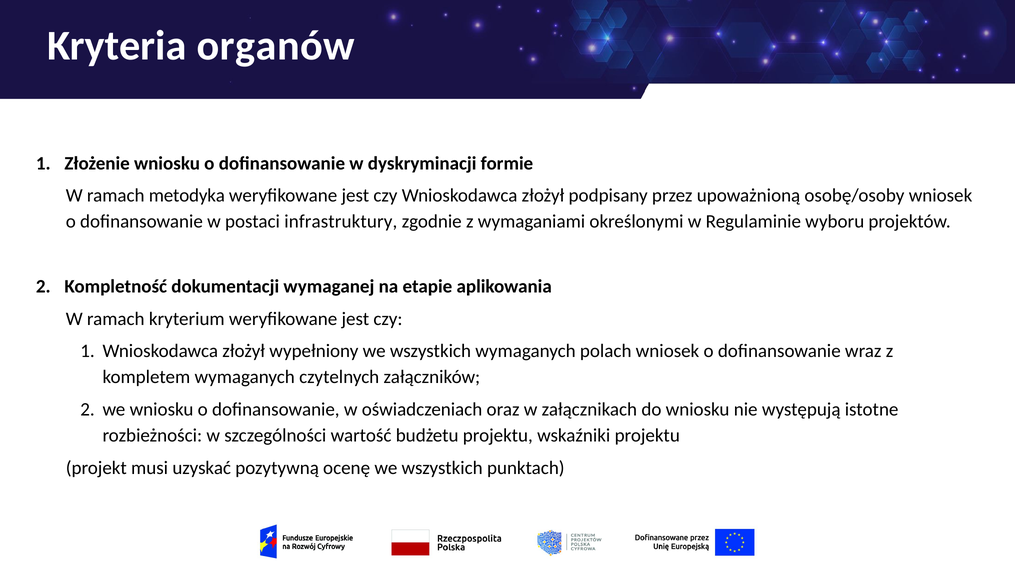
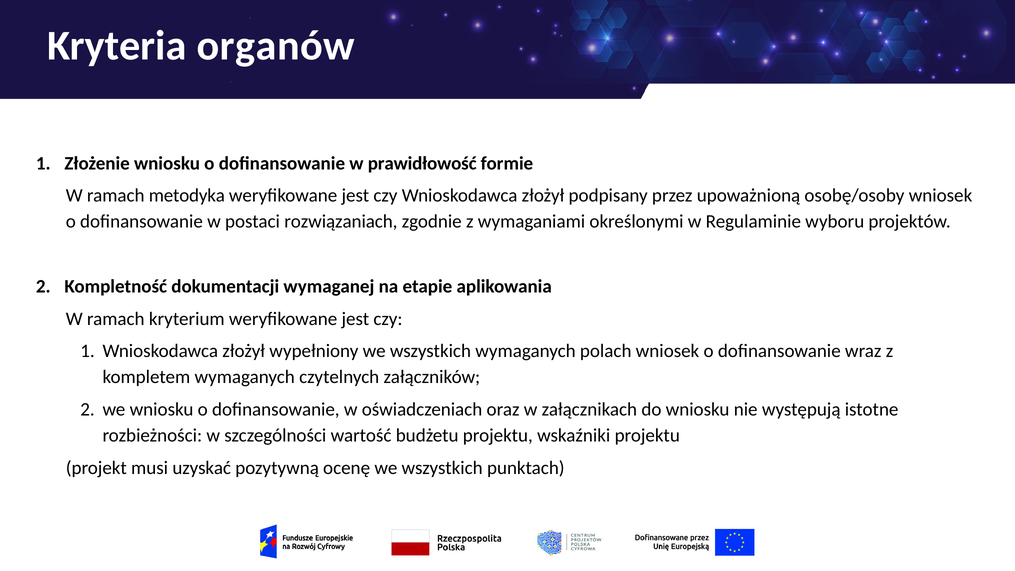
dyskryminacji: dyskryminacji -> prawidłowość (422, 163)
infrastruktury: infrastruktury -> rozwiązaniach (341, 222)
